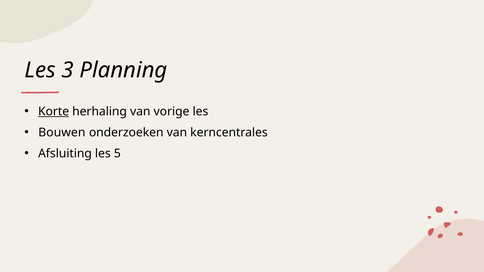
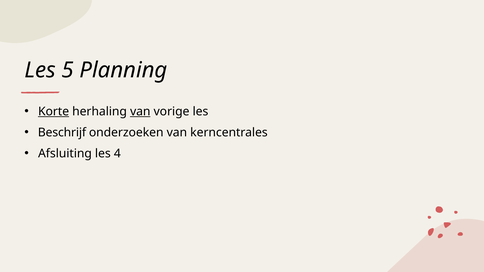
3: 3 -> 5 (68, 70)
van underline: none -> present (140, 111)
Bouwen: Bouwen -> Beschrijf (62, 132)
5: 5 -> 4 (117, 153)
